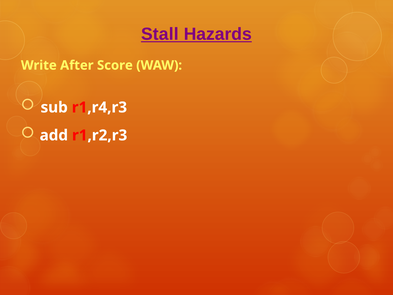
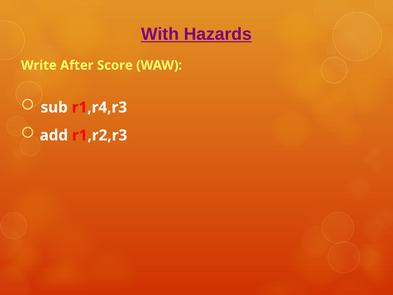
Stall: Stall -> With (160, 34)
